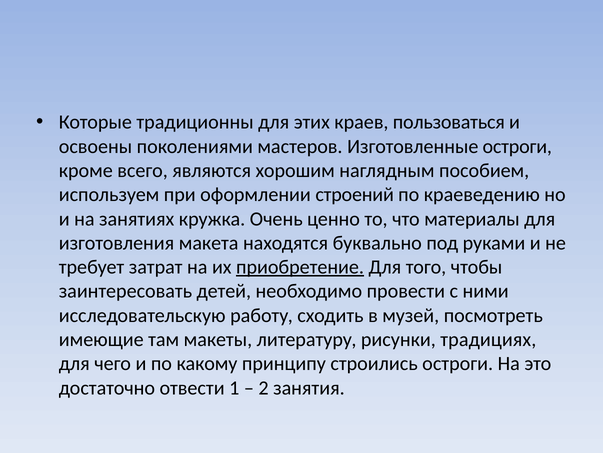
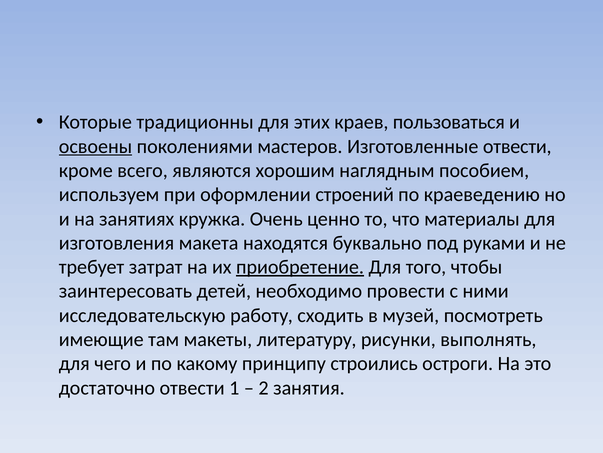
освоены underline: none -> present (95, 146)
Изготовленные остроги: остроги -> отвести (517, 146)
традициях: традициях -> выполнять (488, 339)
